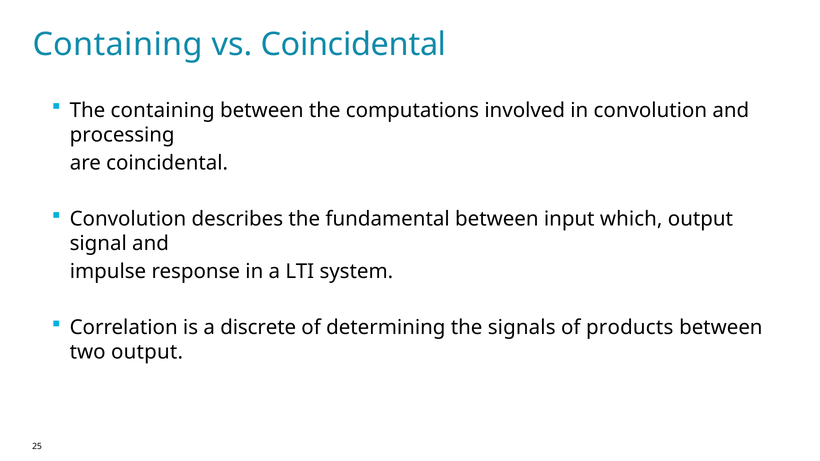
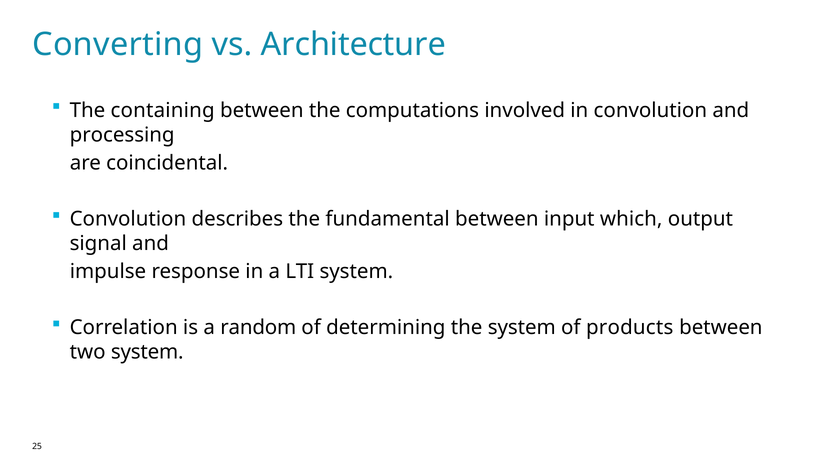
Containing: Containing -> Converting (118, 44)
vs Coincidental: Coincidental -> Architecture (353, 44)
discrete: discrete -> random (258, 328)
the signals: signals -> system (522, 328)
two output: output -> system (147, 352)
